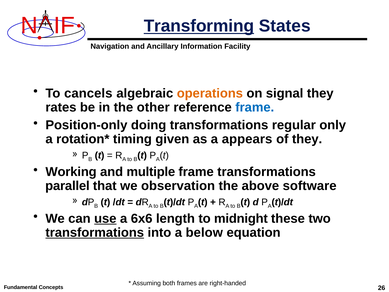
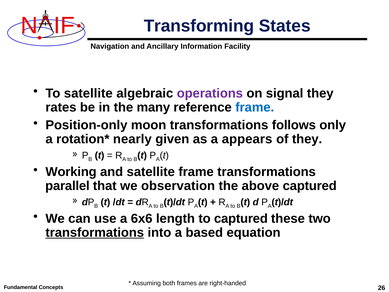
Transforming underline: present -> none (199, 26)
To cancels: cancels -> satellite (88, 93)
operations colour: orange -> purple (210, 93)
other: other -> many (153, 107)
doing: doing -> moon (149, 125)
regular: regular -> follows (294, 125)
timing: timing -> nearly (132, 139)
and multiple: multiple -> satellite (151, 172)
above software: software -> captured (310, 186)
use underline: present -> none (105, 219)
to midnight: midnight -> captured (241, 219)
below: below -> based (204, 232)
